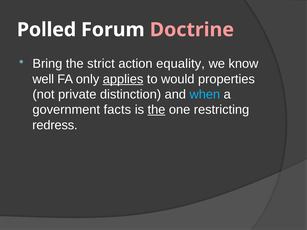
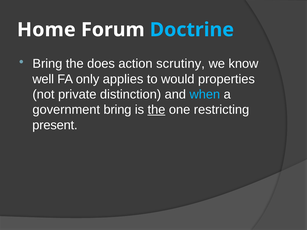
Polled: Polled -> Home (46, 30)
Doctrine colour: pink -> light blue (192, 30)
strict: strict -> does (101, 64)
equality: equality -> scrutiny (181, 64)
applies underline: present -> none (123, 79)
government facts: facts -> bring (117, 110)
redress: redress -> present (55, 125)
